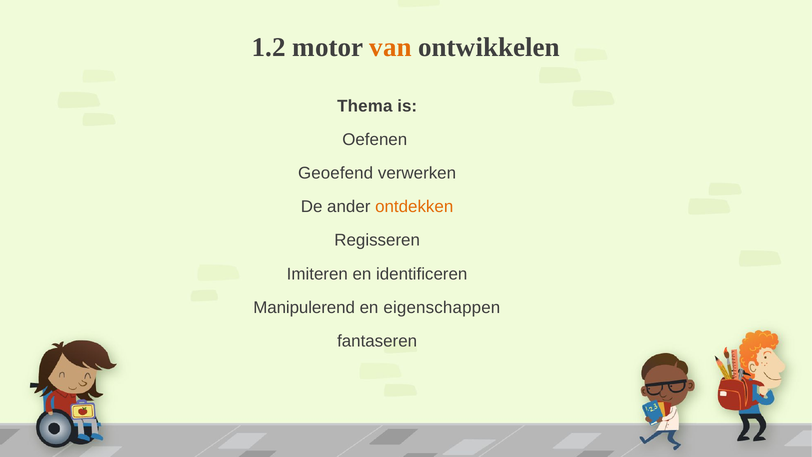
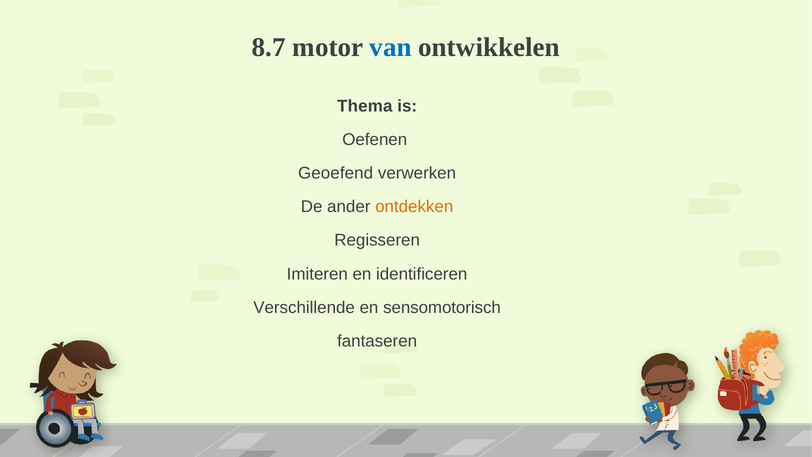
1.2: 1.2 -> 8.7 (269, 47)
van colour: orange -> blue (391, 47)
Manipulerend: Manipulerend -> Verschillende (304, 307)
eigenschappen: eigenschappen -> sensomotorisch (442, 307)
